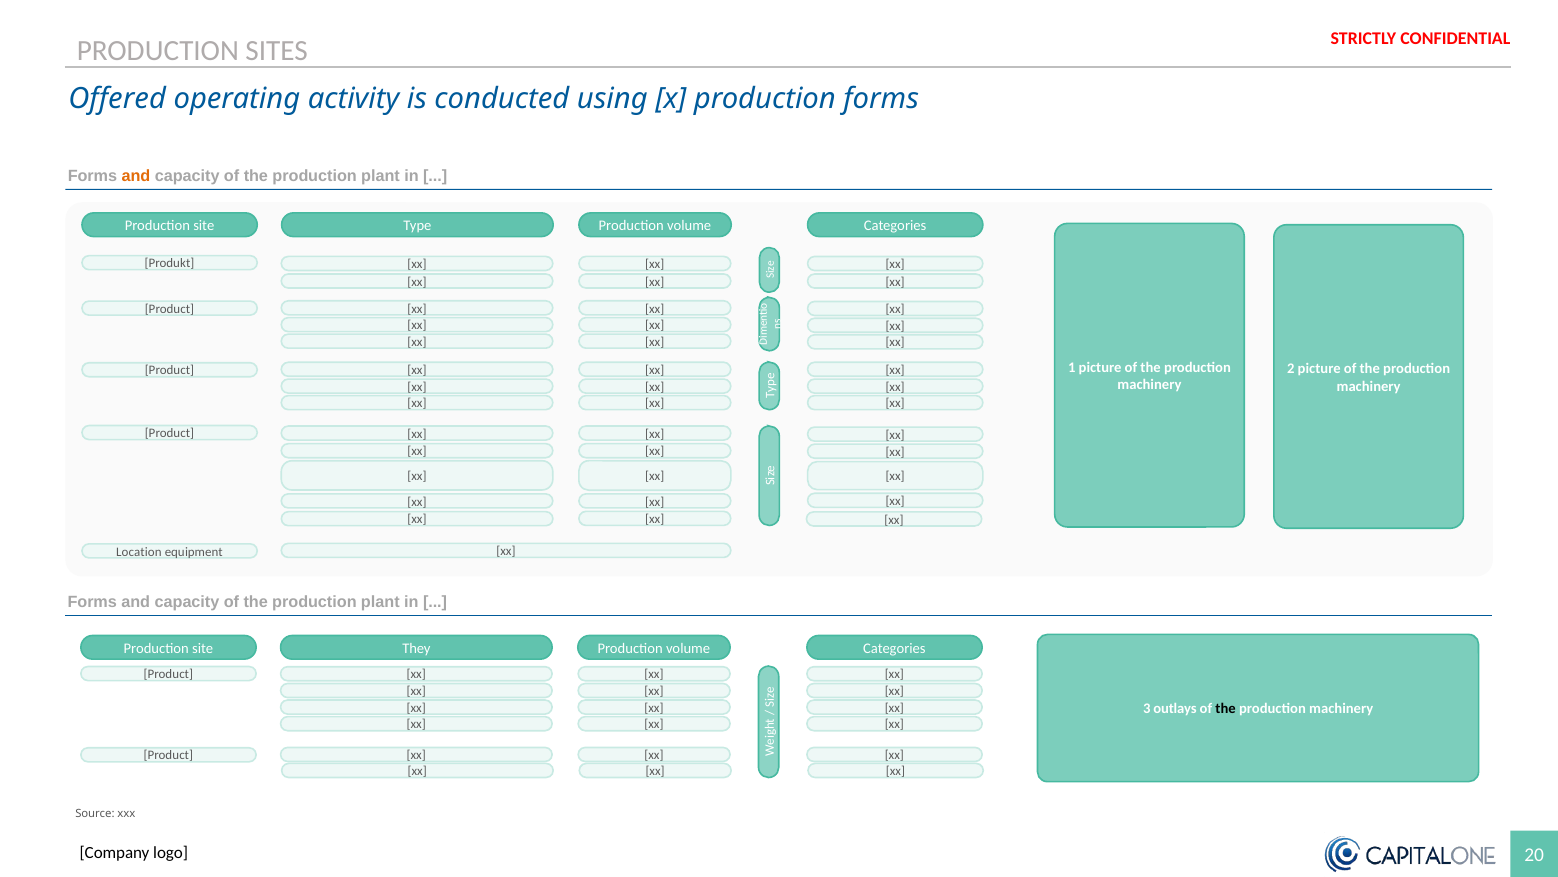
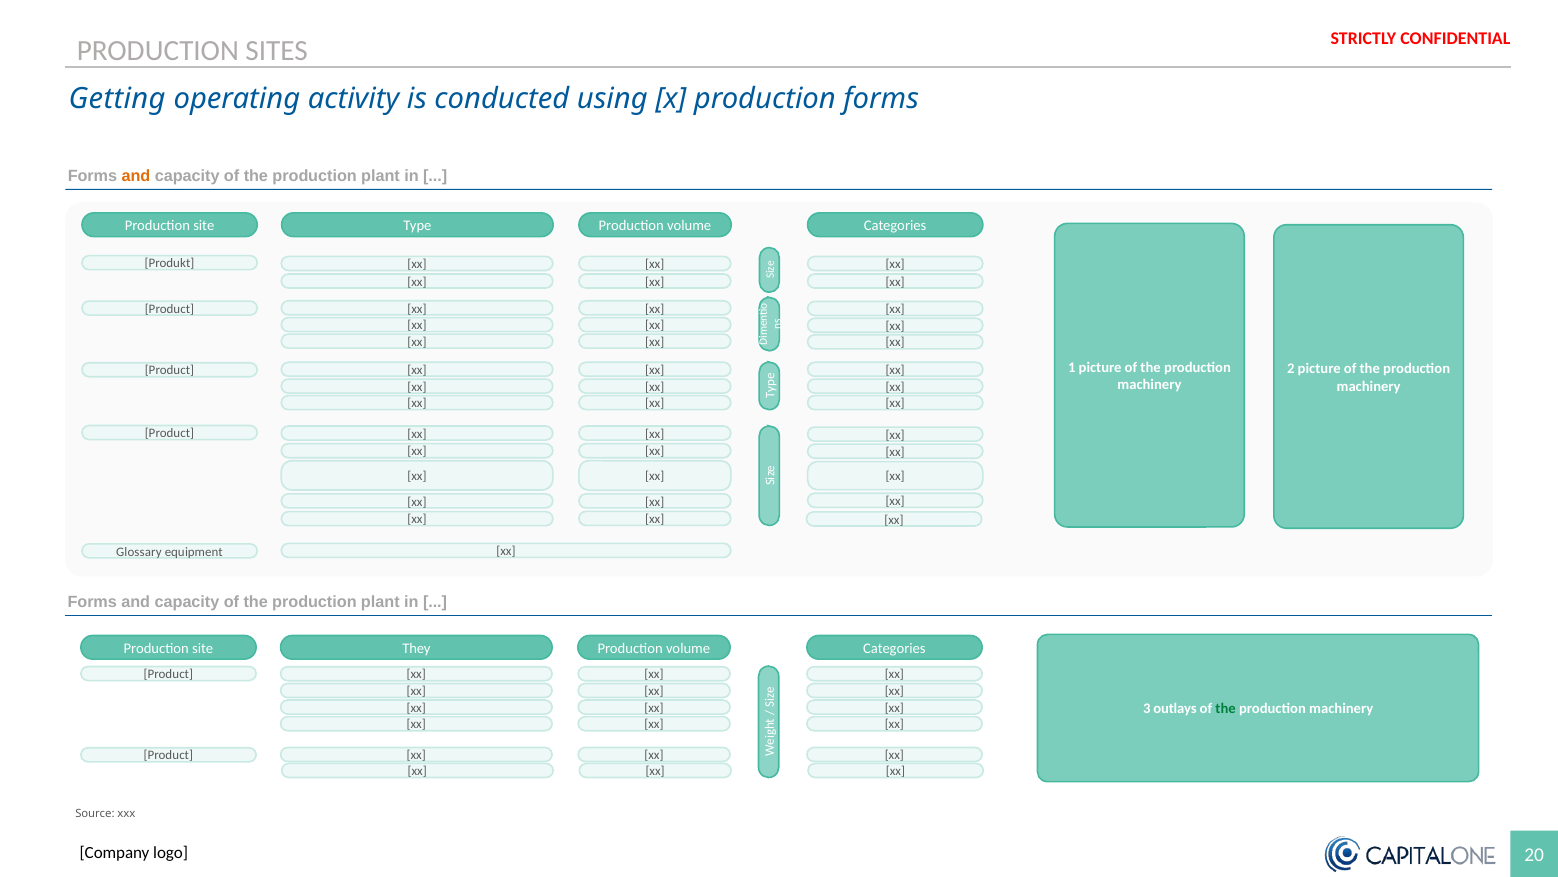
Offered: Offered -> Getting (117, 99)
Location: Location -> Glossary (139, 551)
the colour: black -> green (1226, 709)
